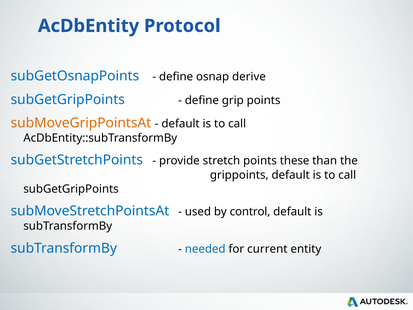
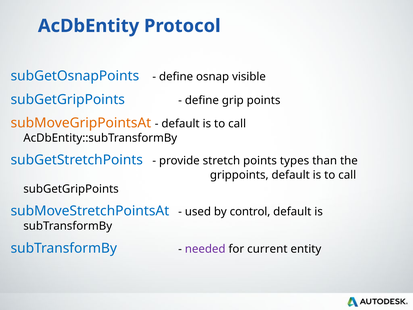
derive: derive -> visible (249, 77)
these: these -> types (295, 161)
needed colour: blue -> purple (205, 249)
